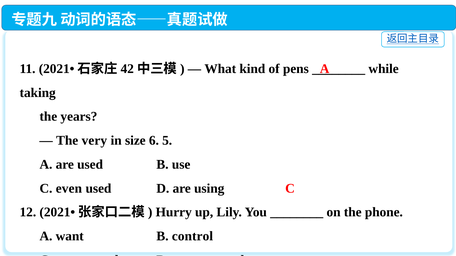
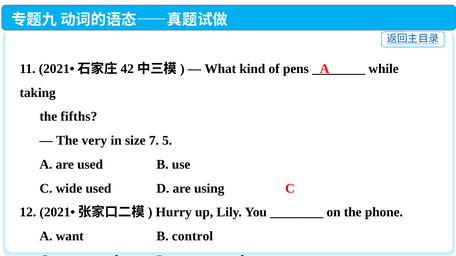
years: years -> fifths (79, 117)
6: 6 -> 7 (154, 141)
even: even -> wide (69, 189)
